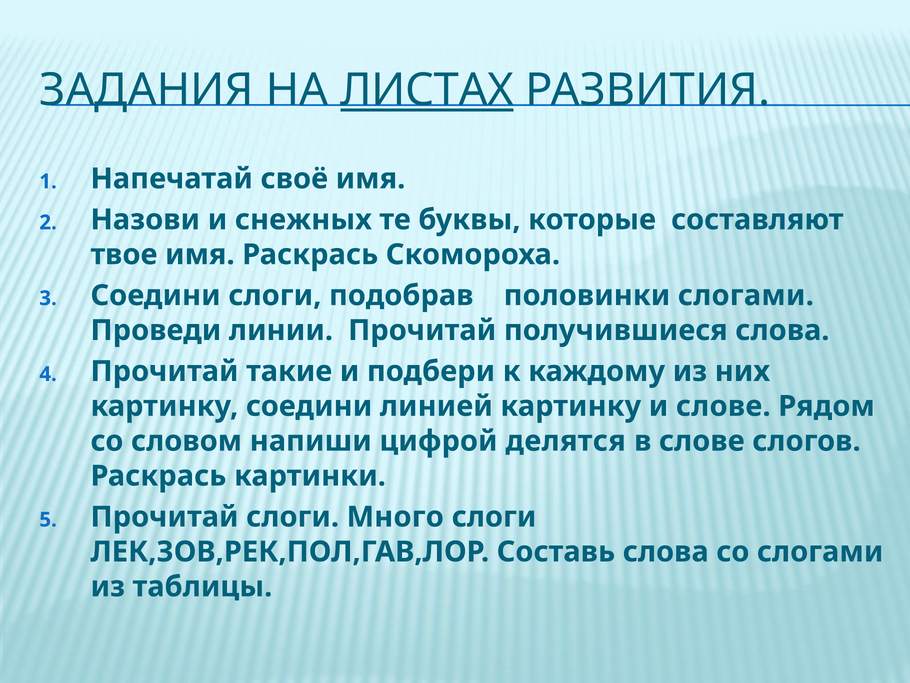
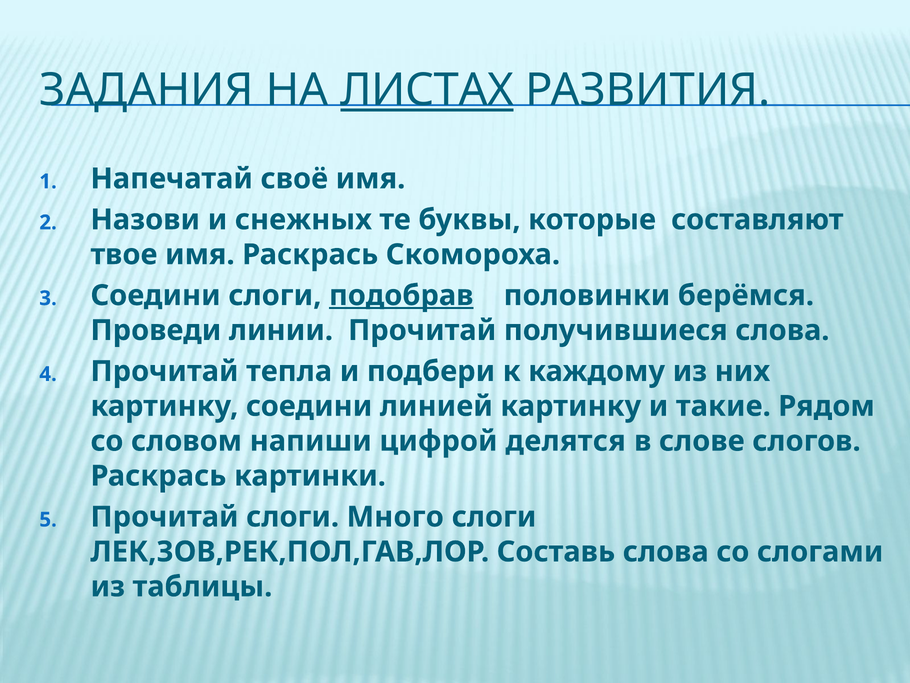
подобрав underline: none -> present (401, 295)
половинки слогами: слогами -> берёмся (746, 295)
такие: такие -> тепла (289, 371)
и слове: слове -> такие (723, 406)
